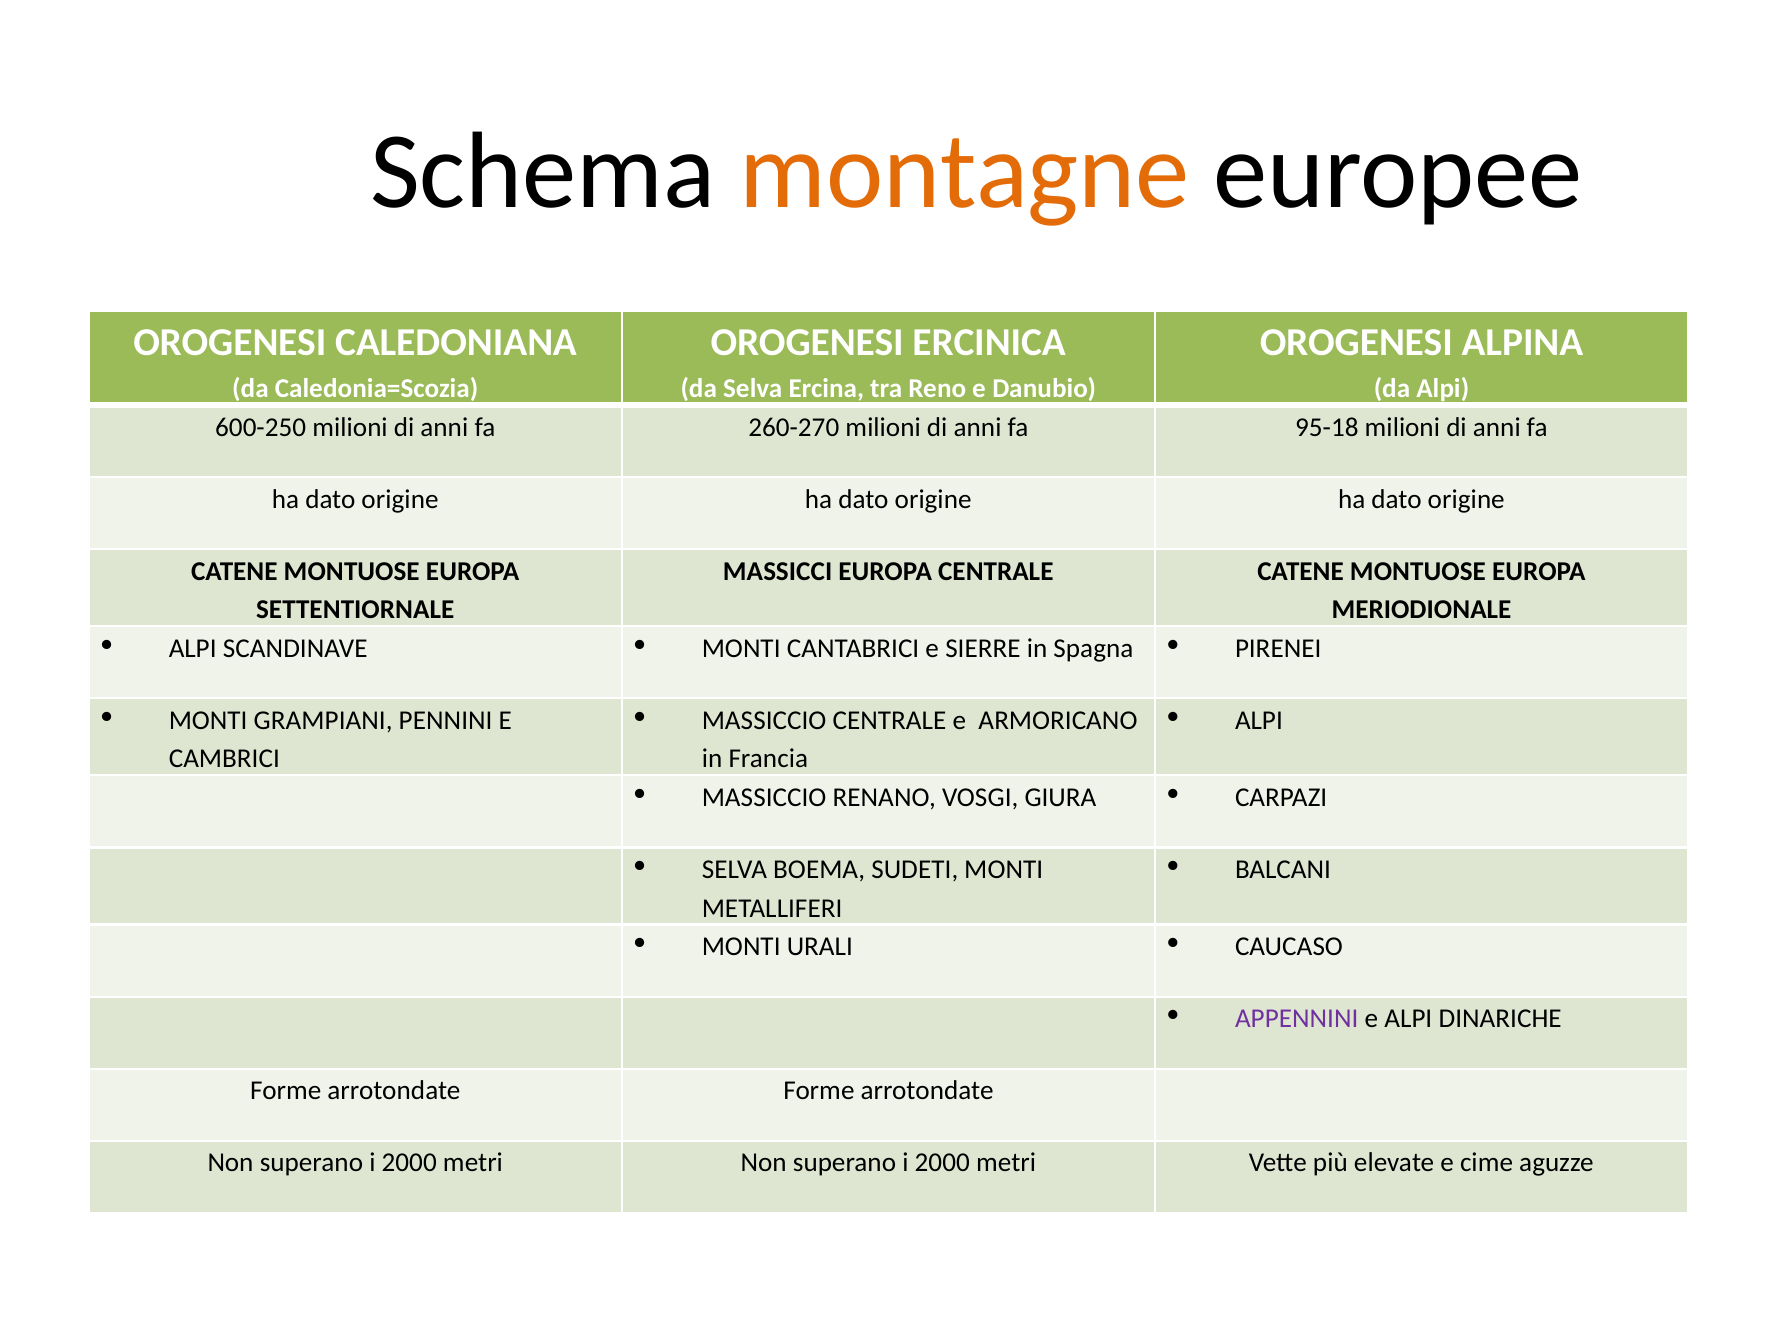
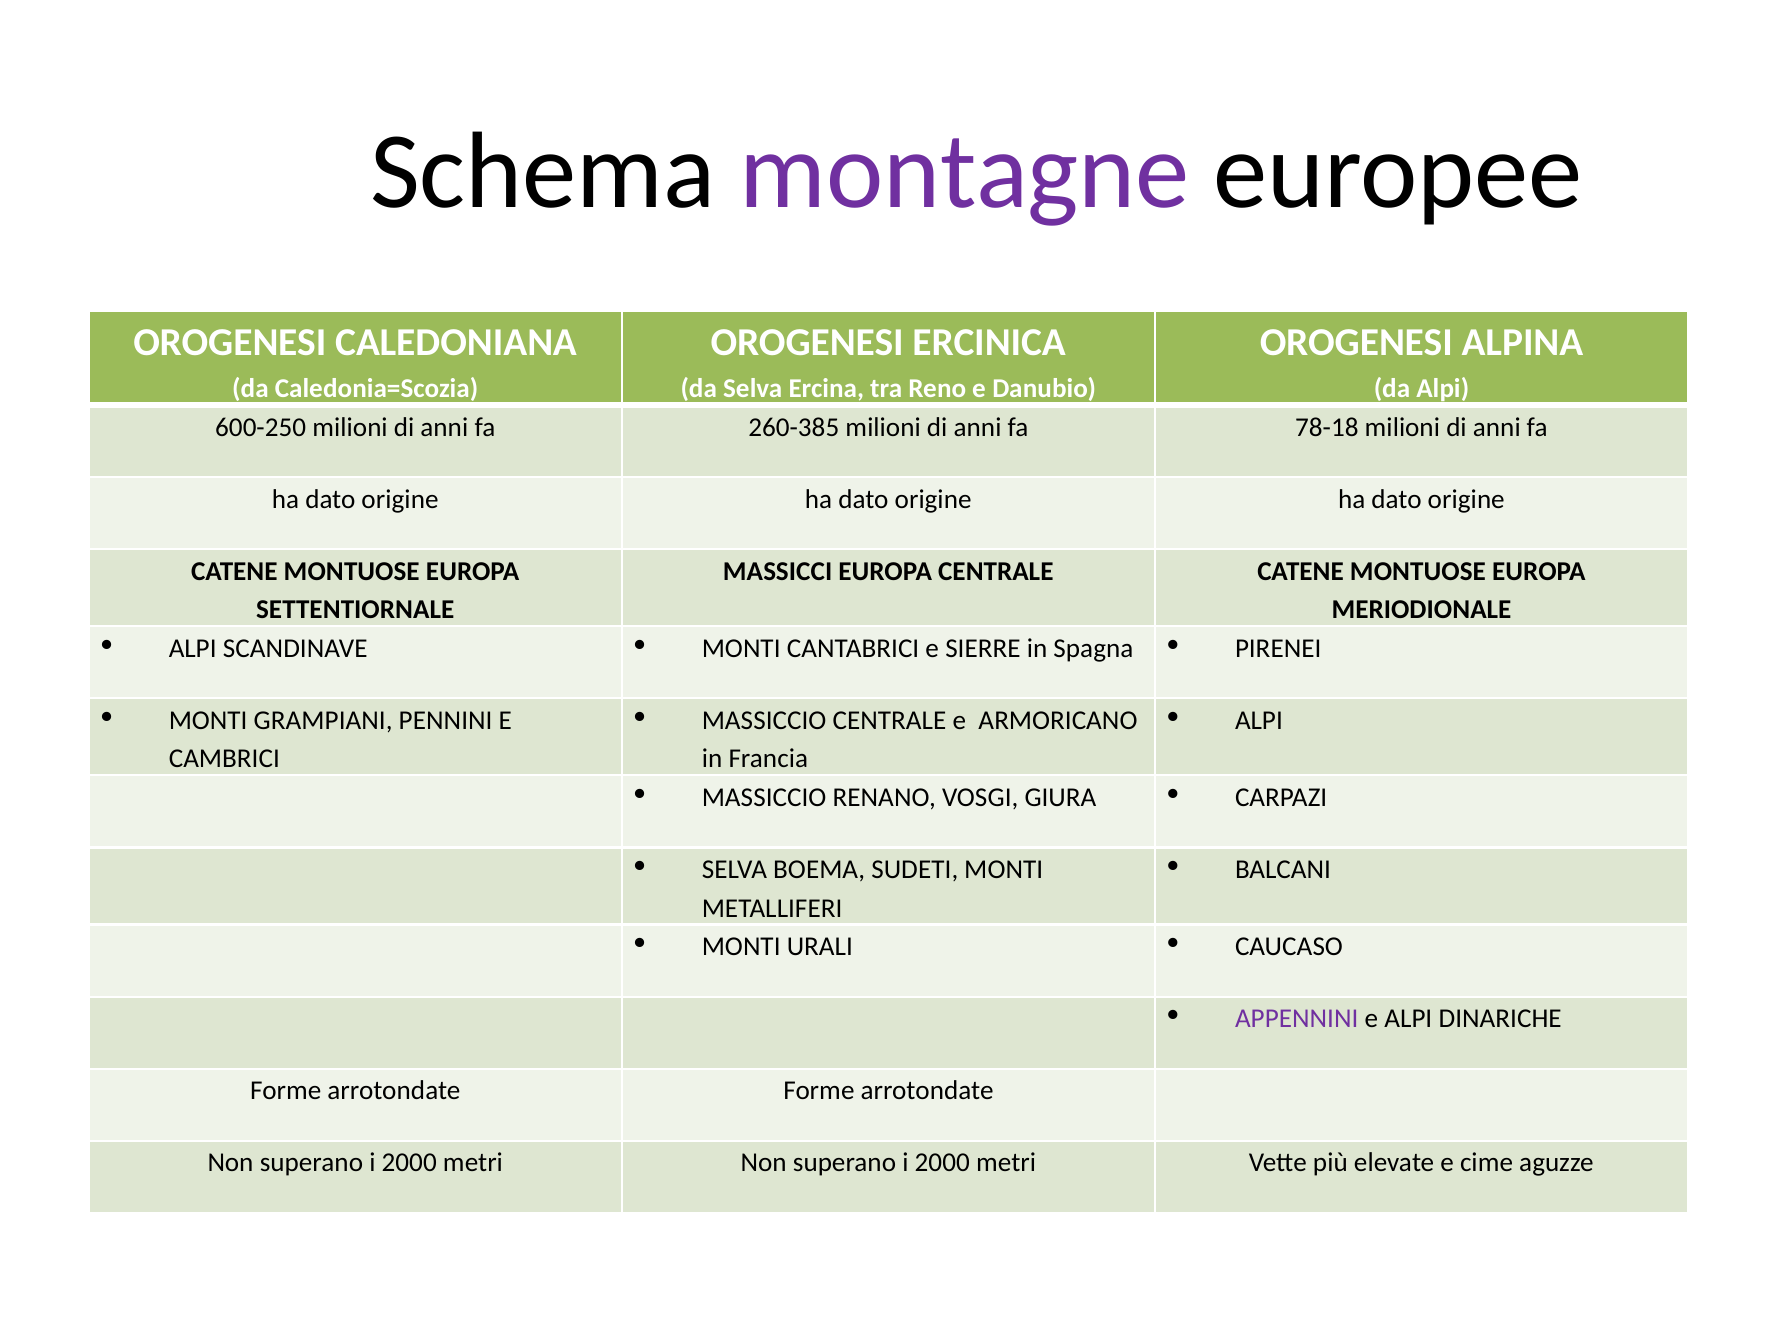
montagne colour: orange -> purple (965, 172)
260-270: 260-270 -> 260-385 (794, 427)
95-18: 95-18 -> 78-18 (1327, 427)
